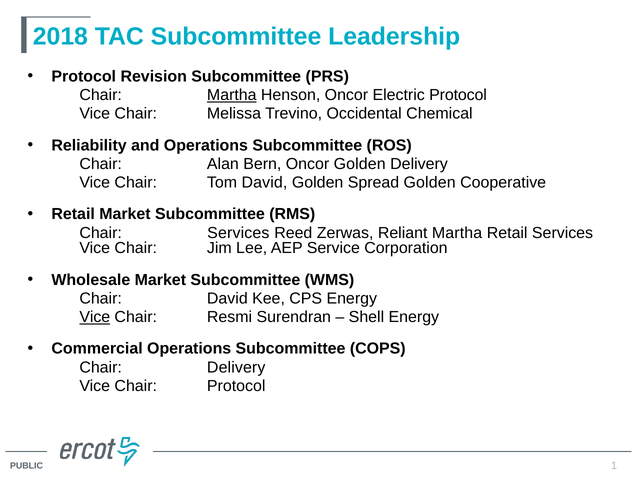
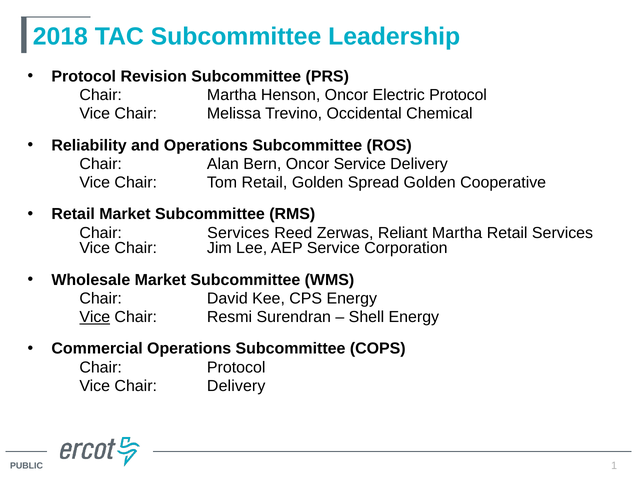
Martha underline: present -> none (232, 95)
Oncor Golden: Golden -> Service (360, 164)
Tom David: David -> Retail (264, 183)
Chair Delivery: Delivery -> Protocol (236, 368)
Chair Protocol: Protocol -> Delivery (236, 386)
